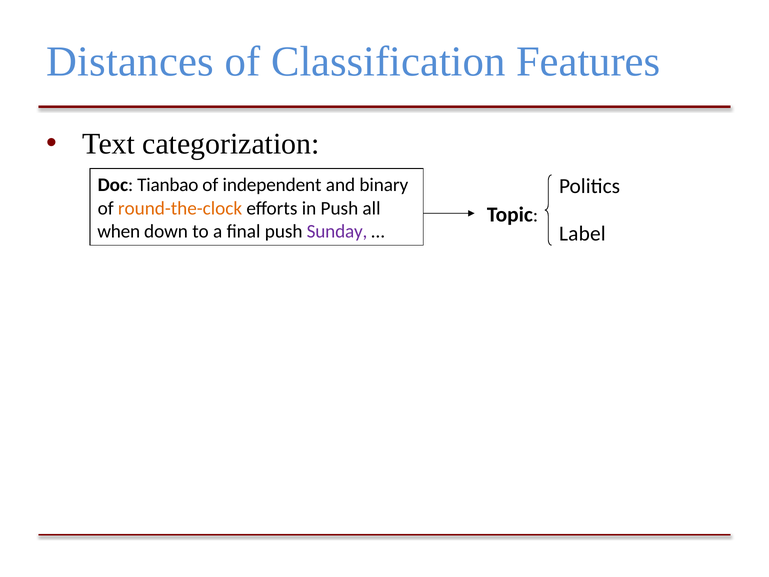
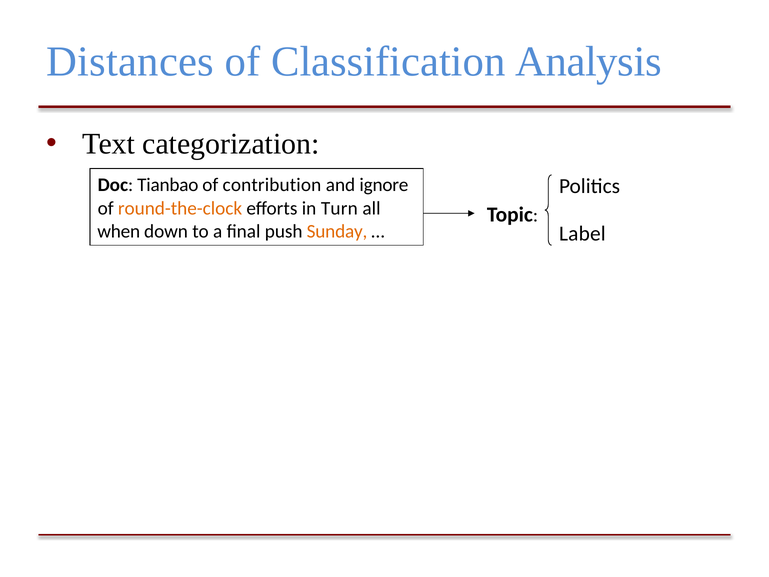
Features: Features -> Analysis (588, 62)
independent: independent -> contribution (272, 185)
binary: binary -> ignore (384, 185)
in Push: Push -> Turn (339, 208)
Sunday colour: purple -> orange (337, 231)
